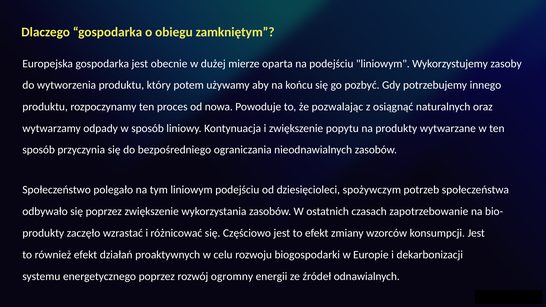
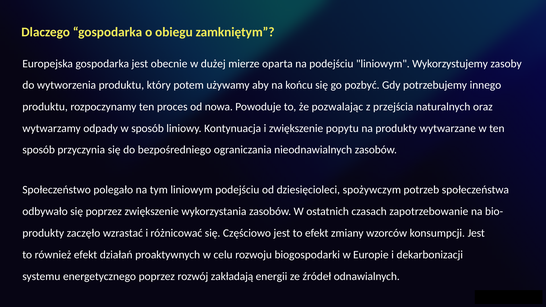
osiągnąć: osiągnąć -> przejścia (393, 107)
ogromny: ogromny -> zakładają (232, 276)
